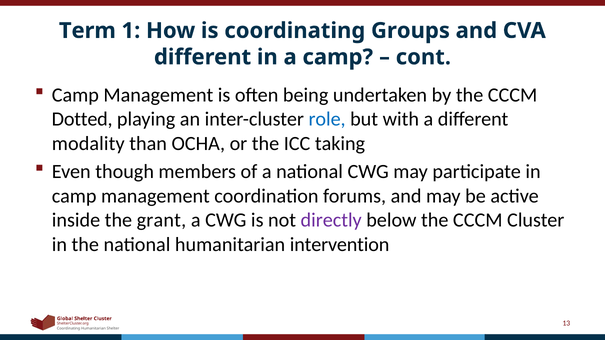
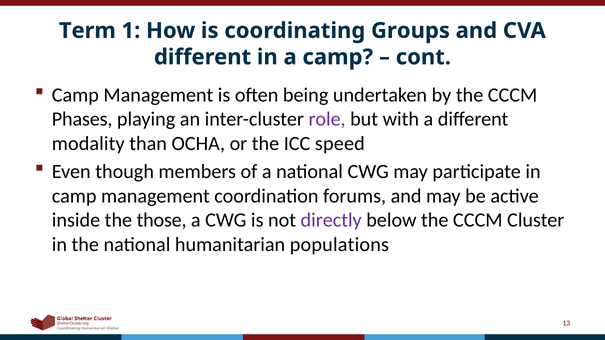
Dotted: Dotted -> Phases (82, 119)
role colour: blue -> purple (327, 119)
taking: taking -> speed (340, 144)
grant: grant -> those (162, 220)
intervention: intervention -> populations (339, 245)
